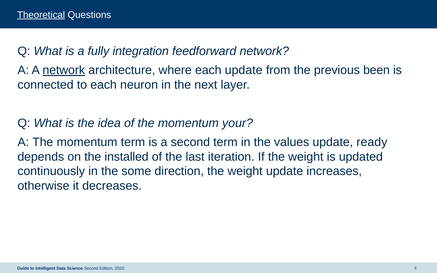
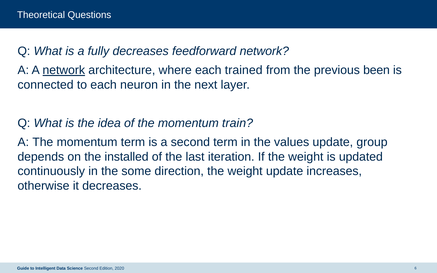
Theoretical underline: present -> none (41, 15)
fully integration: integration -> decreases (141, 51)
each update: update -> trained (244, 70)
your: your -> train (238, 123)
ready: ready -> group (372, 142)
